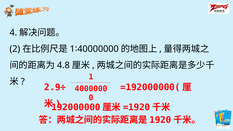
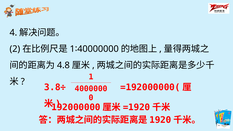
2.9÷: 2.9÷ -> 3.8÷ (55, 87)
